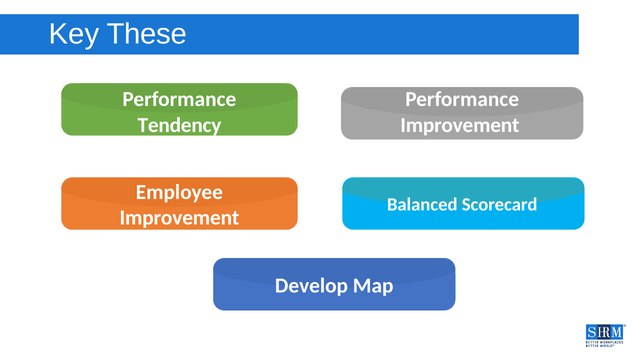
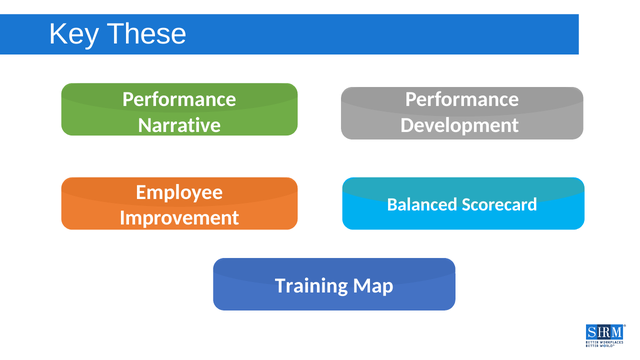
Tendency: Tendency -> Narrative (179, 125)
Improvement: Improvement -> Development (460, 125)
Develop: Develop -> Training (311, 286)
